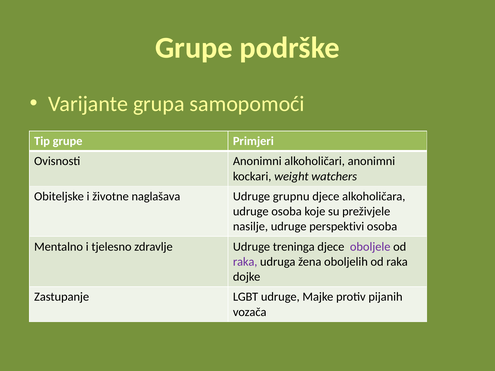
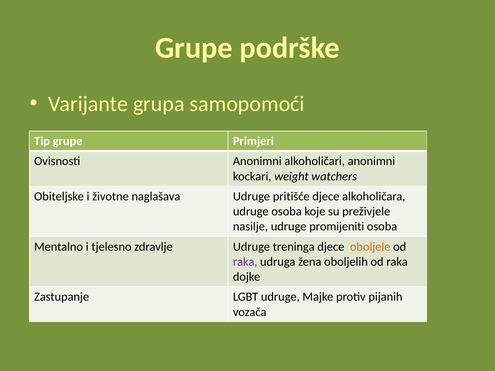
grupnu: grupnu -> pritišće (291, 196)
perspektivi: perspektivi -> promijeniti (337, 227)
oboljele colour: purple -> orange (370, 247)
